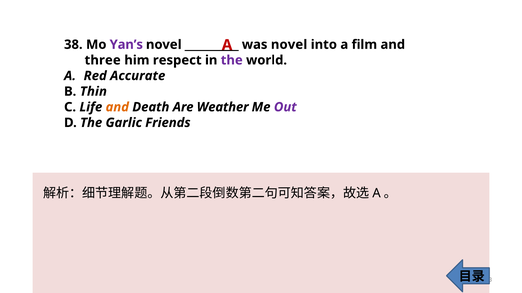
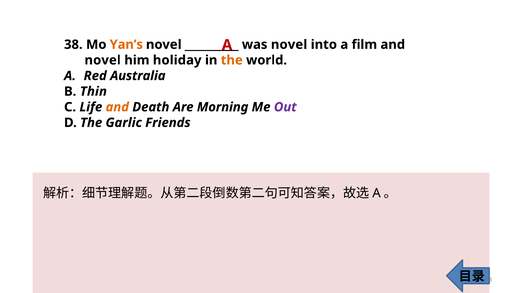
Yan’s colour: purple -> orange (126, 45)
three: three -> novel (103, 60)
respect: respect -> holiday (177, 60)
the colour: purple -> orange (232, 60)
Accurate: Accurate -> Australia (138, 76)
Weather: Weather -> Morning (223, 107)
